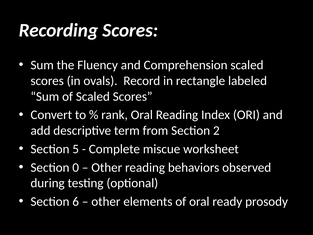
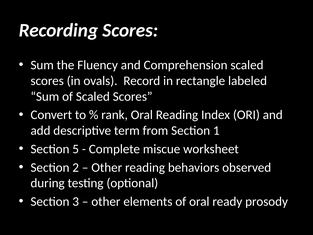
2: 2 -> 1 (216, 130)
0: 0 -> 2 (76, 167)
6: 6 -> 3 (76, 201)
